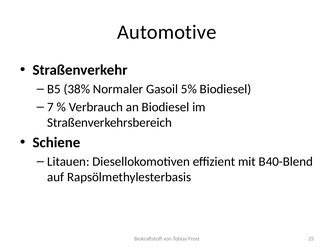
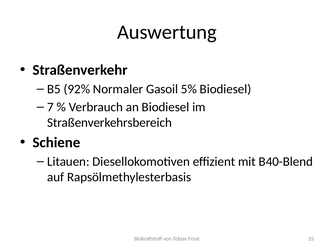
Automotive: Automotive -> Auswertung (167, 32)
38%: 38% -> 92% (77, 89)
